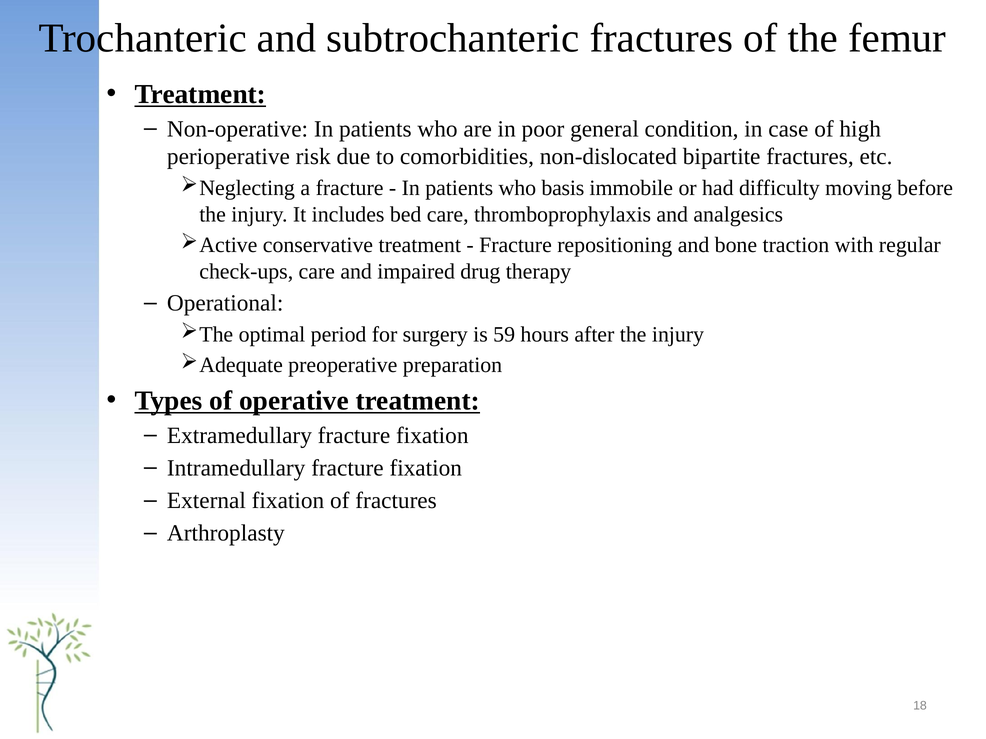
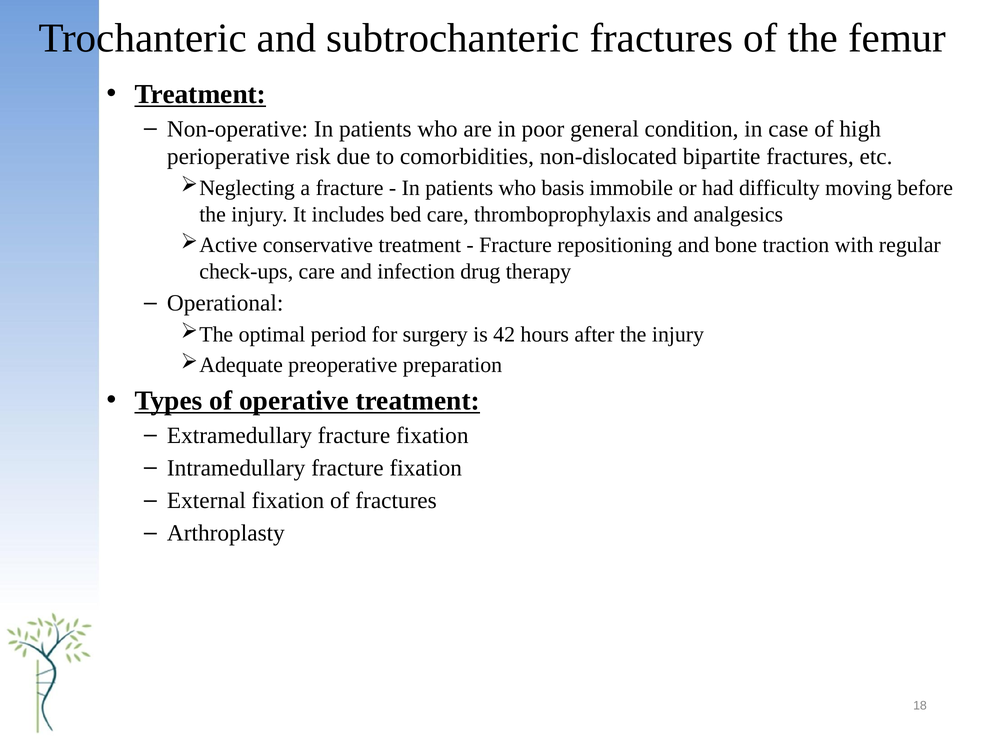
impaired: impaired -> infection (416, 272)
59: 59 -> 42 (504, 335)
